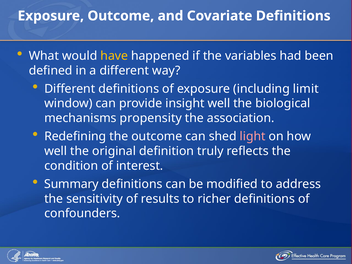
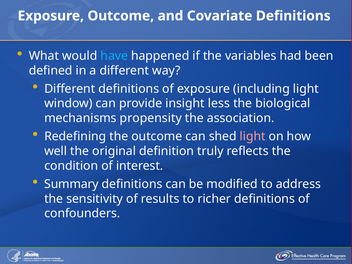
have colour: yellow -> light blue (114, 56)
including limit: limit -> light (306, 89)
insight well: well -> less (219, 103)
